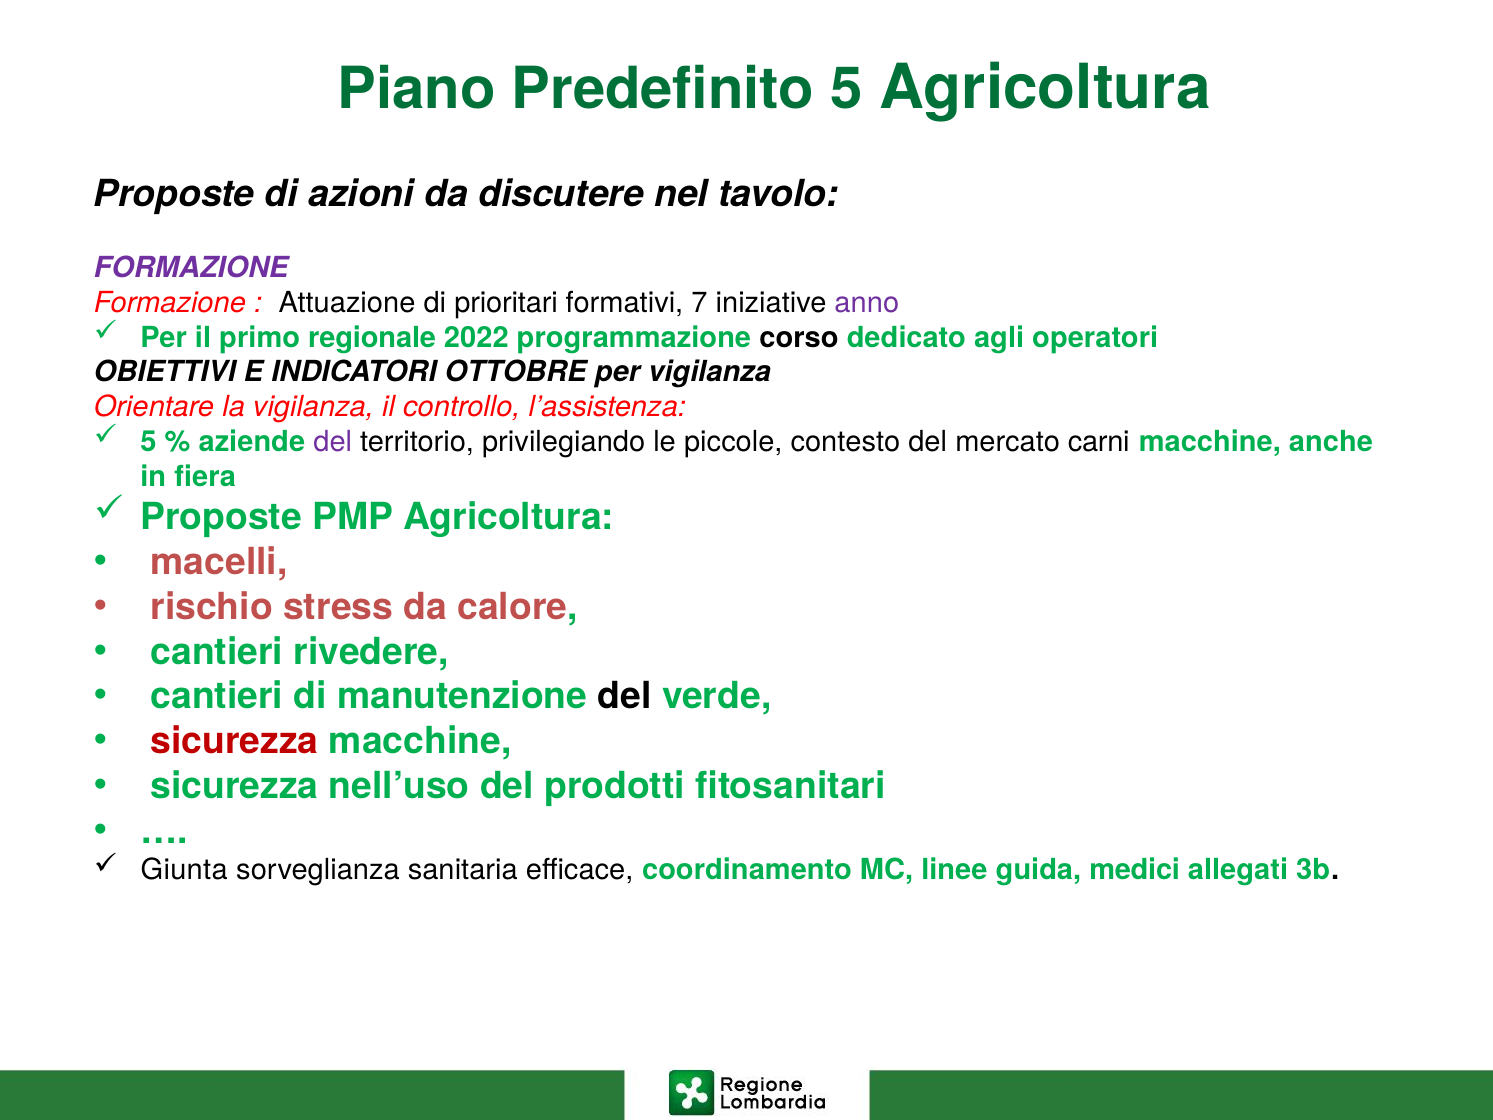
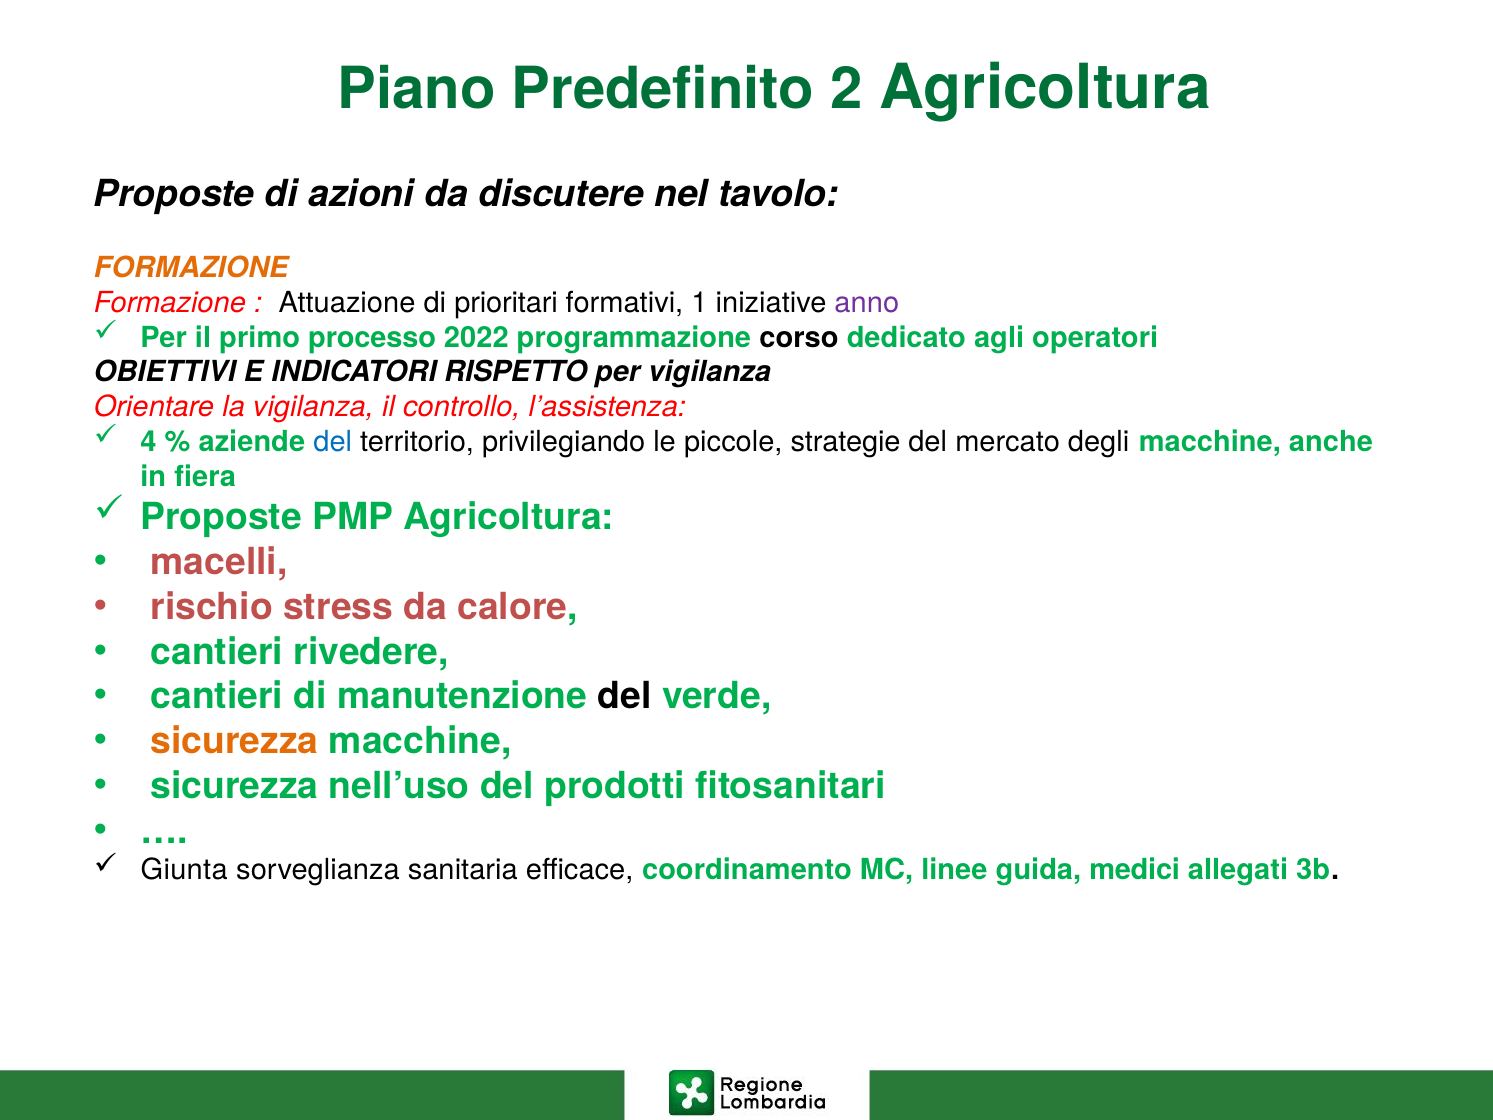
Predefinito 5: 5 -> 2 (846, 89)
FORMAZIONE colour: purple -> orange (191, 268)
7: 7 -> 1 (699, 303)
regionale: regionale -> processo (372, 337)
OTTOBRE: OTTOBRE -> RISPETTO (516, 372)
5: 5 -> 4 (149, 442)
del colour: purple -> blue (333, 442)
contesto: contesto -> strategie (846, 442)
carni: carni -> degli (1099, 442)
sicurezza colour: red -> orange (235, 741)
